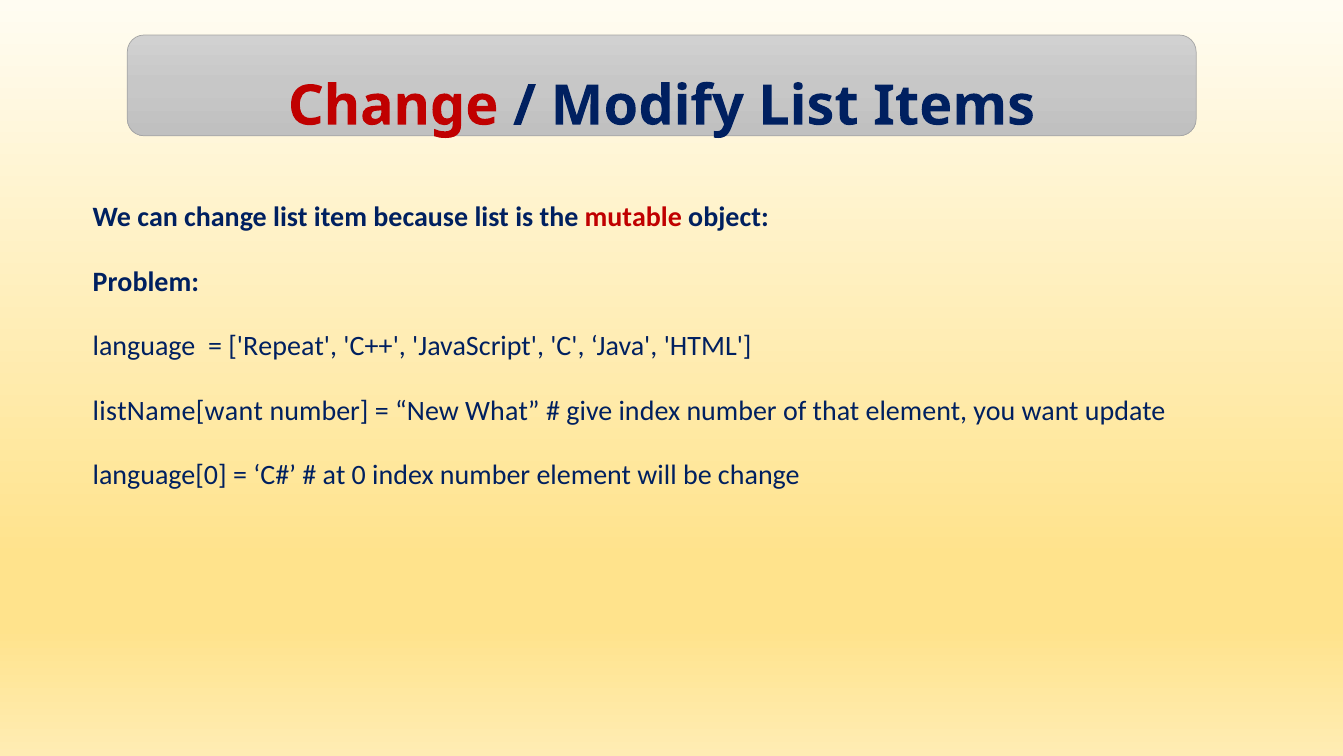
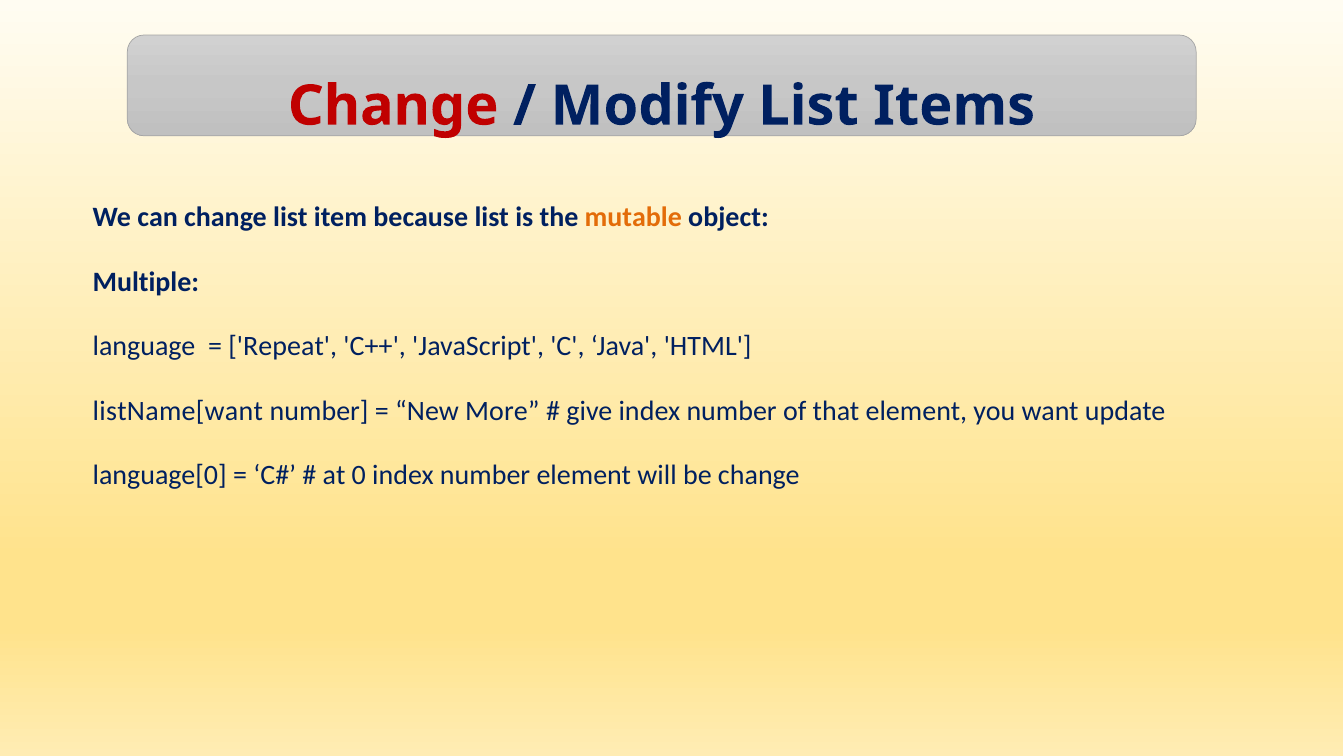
mutable colour: red -> orange (633, 217)
Problem: Problem -> Multiple (146, 282)
What: What -> More (502, 411)
